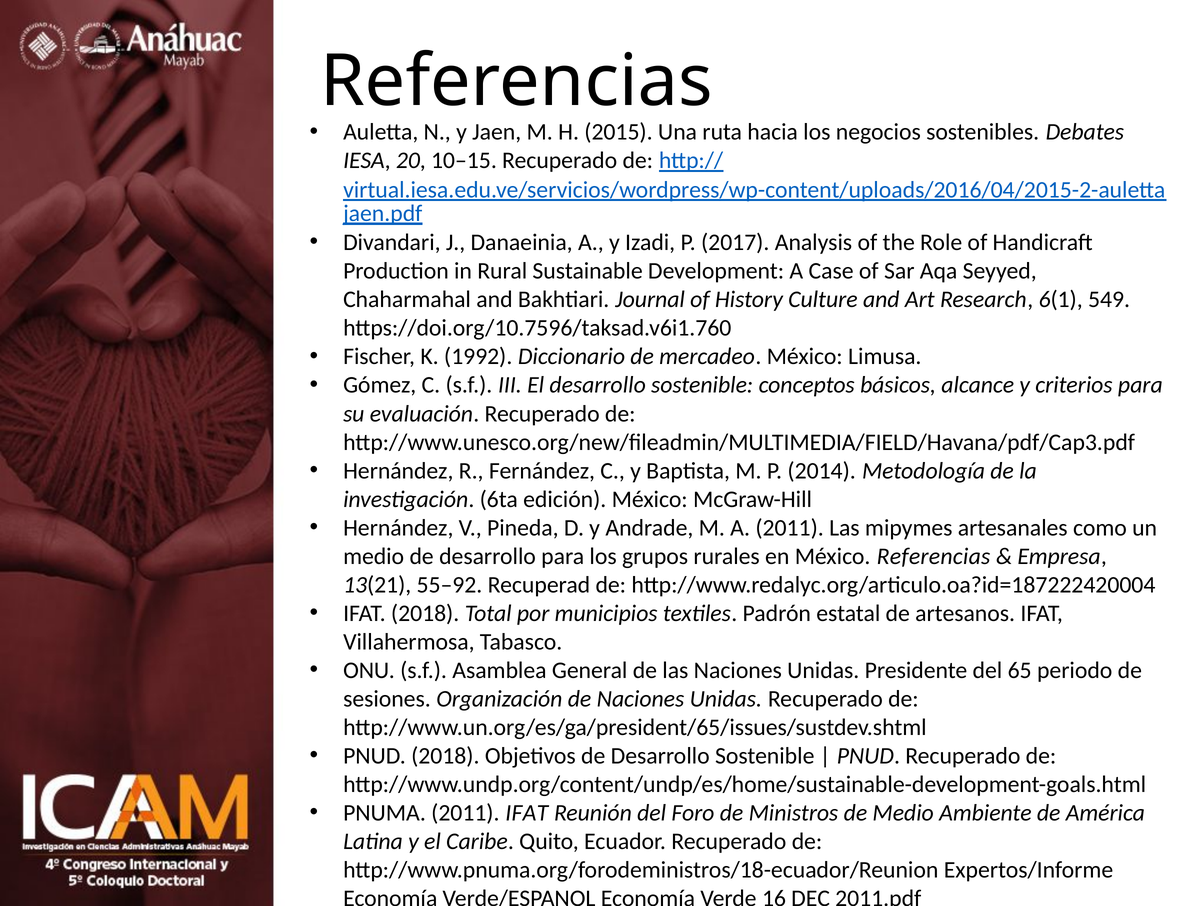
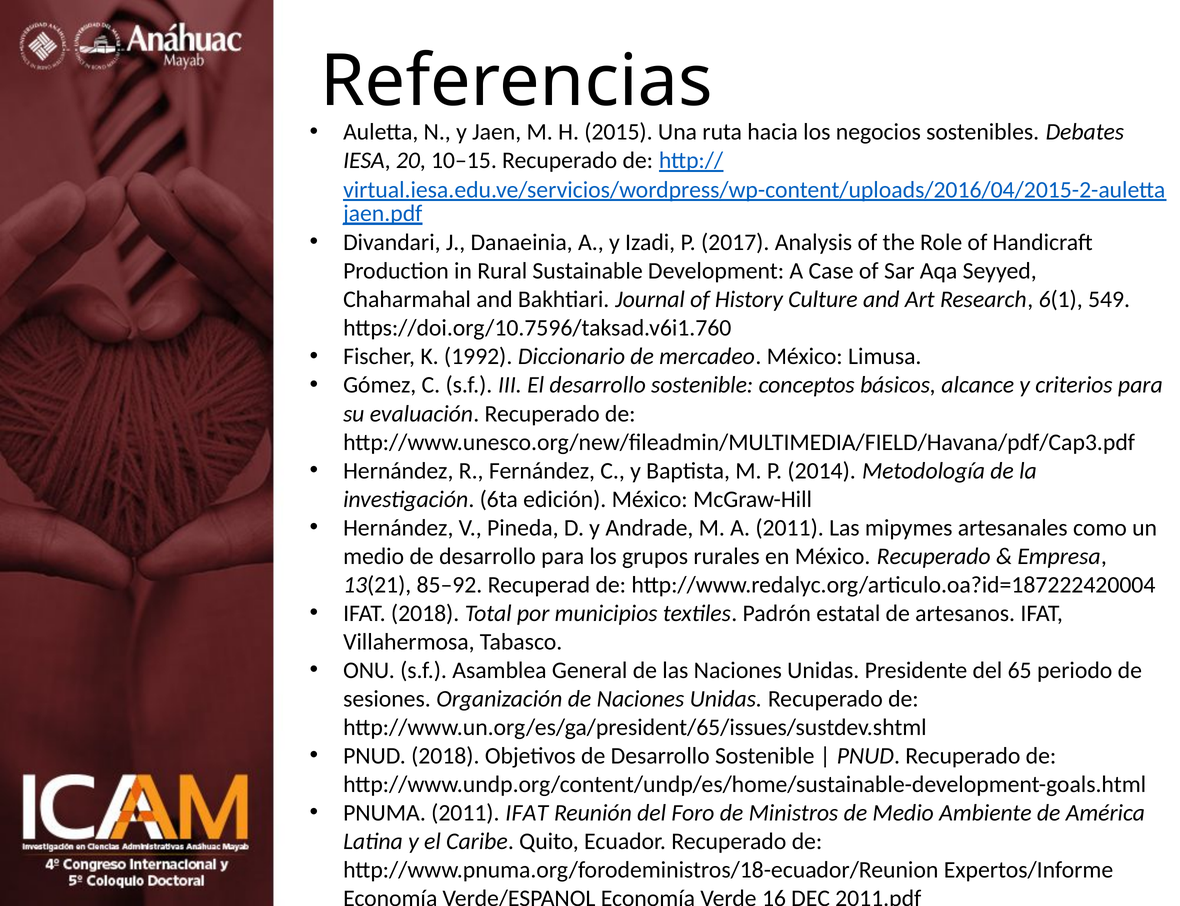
México Referencias: Referencias -> Recuperado (934, 556)
55–92: 55–92 -> 85–92 (449, 585)
